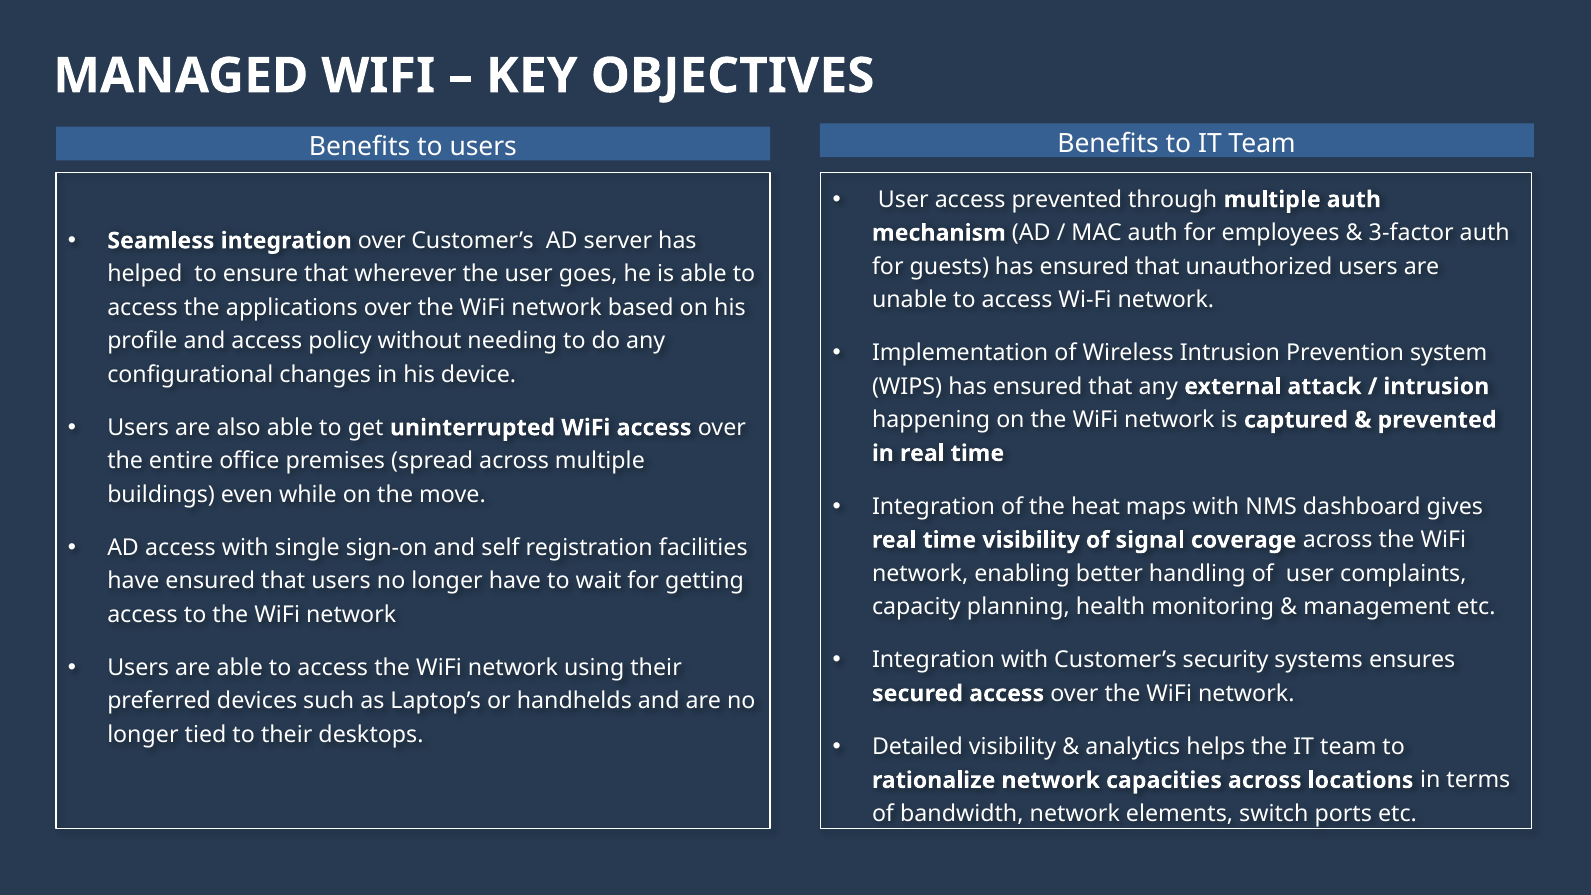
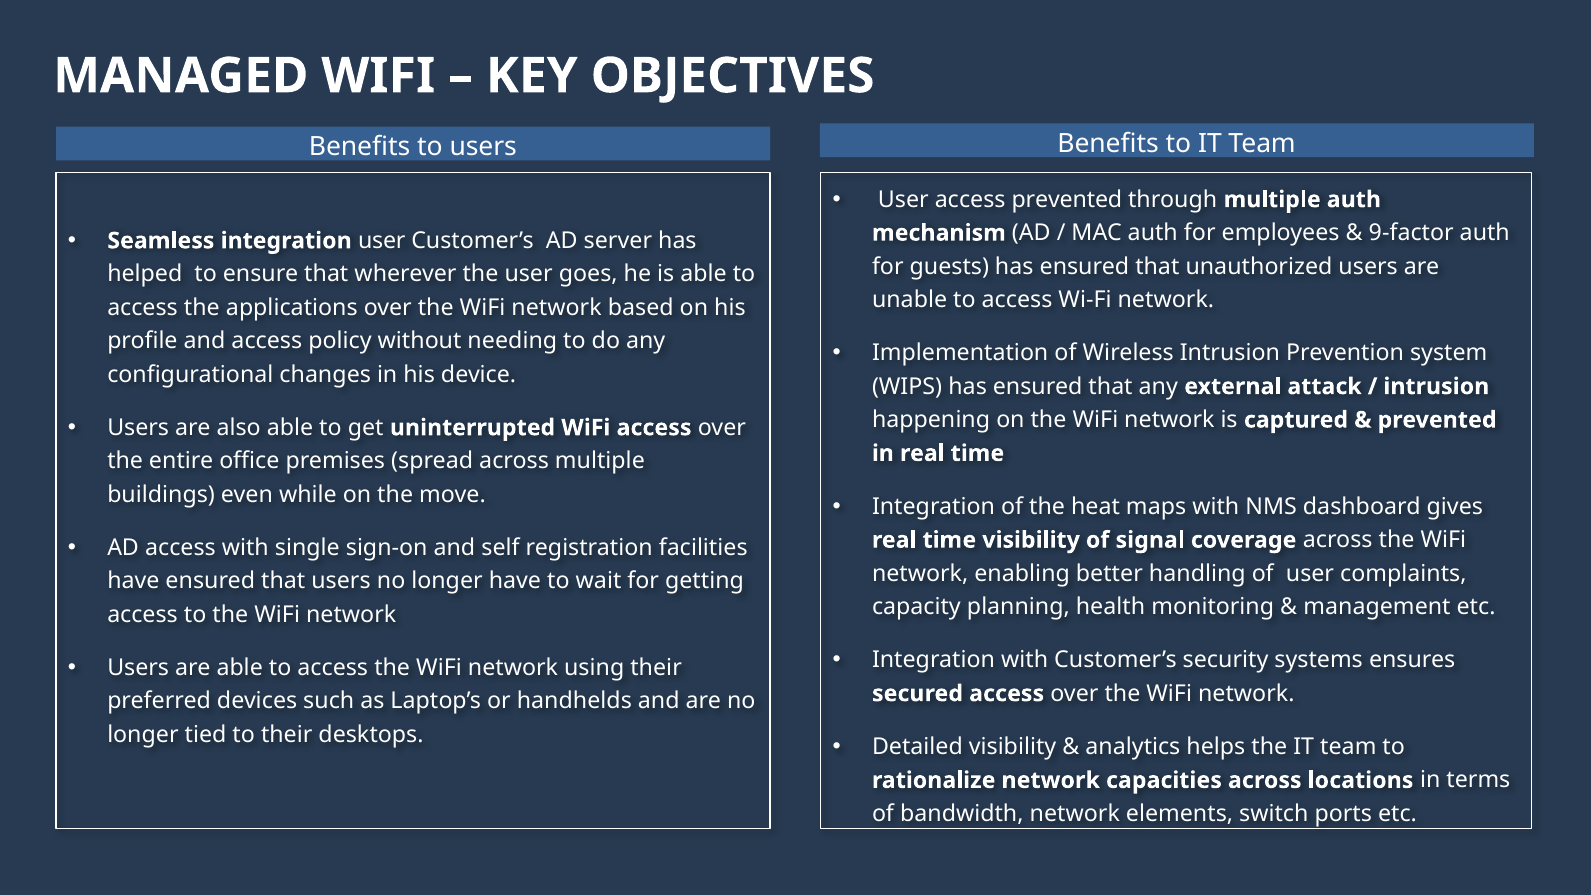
integration over: over -> user (382, 241)
3-factor: 3-factor -> 9-factor (1411, 233)
